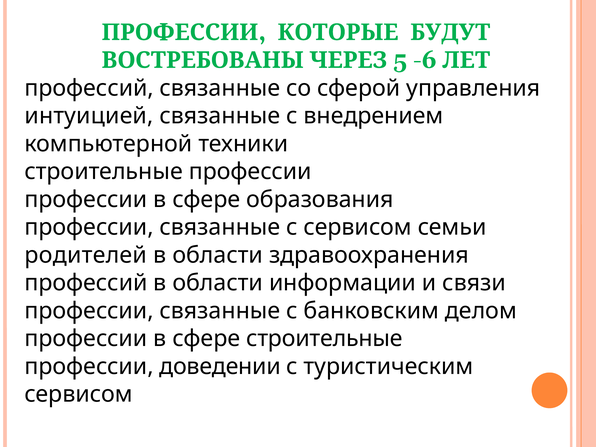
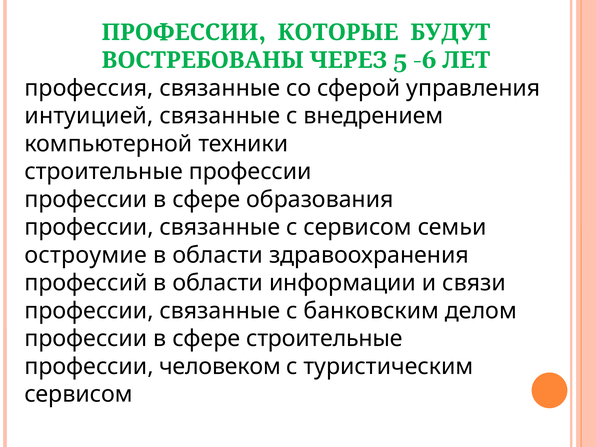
профессий: профессий -> профессия (89, 88)
родителей: родителей -> остроумие (86, 255)
доведении: доведении -> человеком (220, 366)
